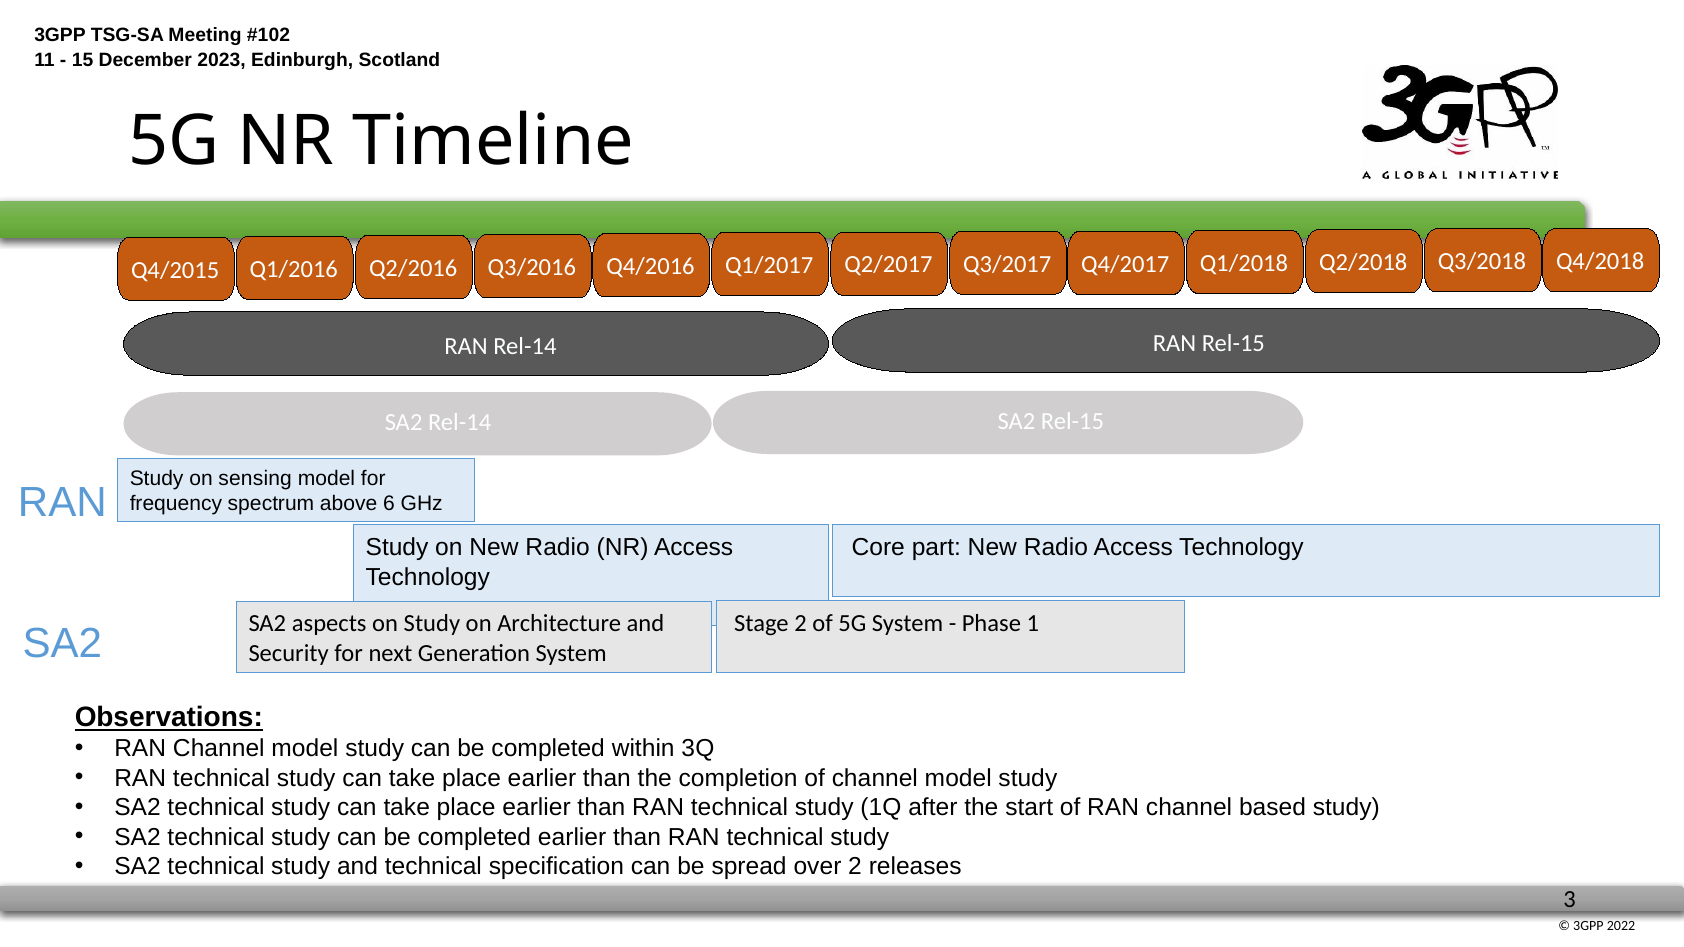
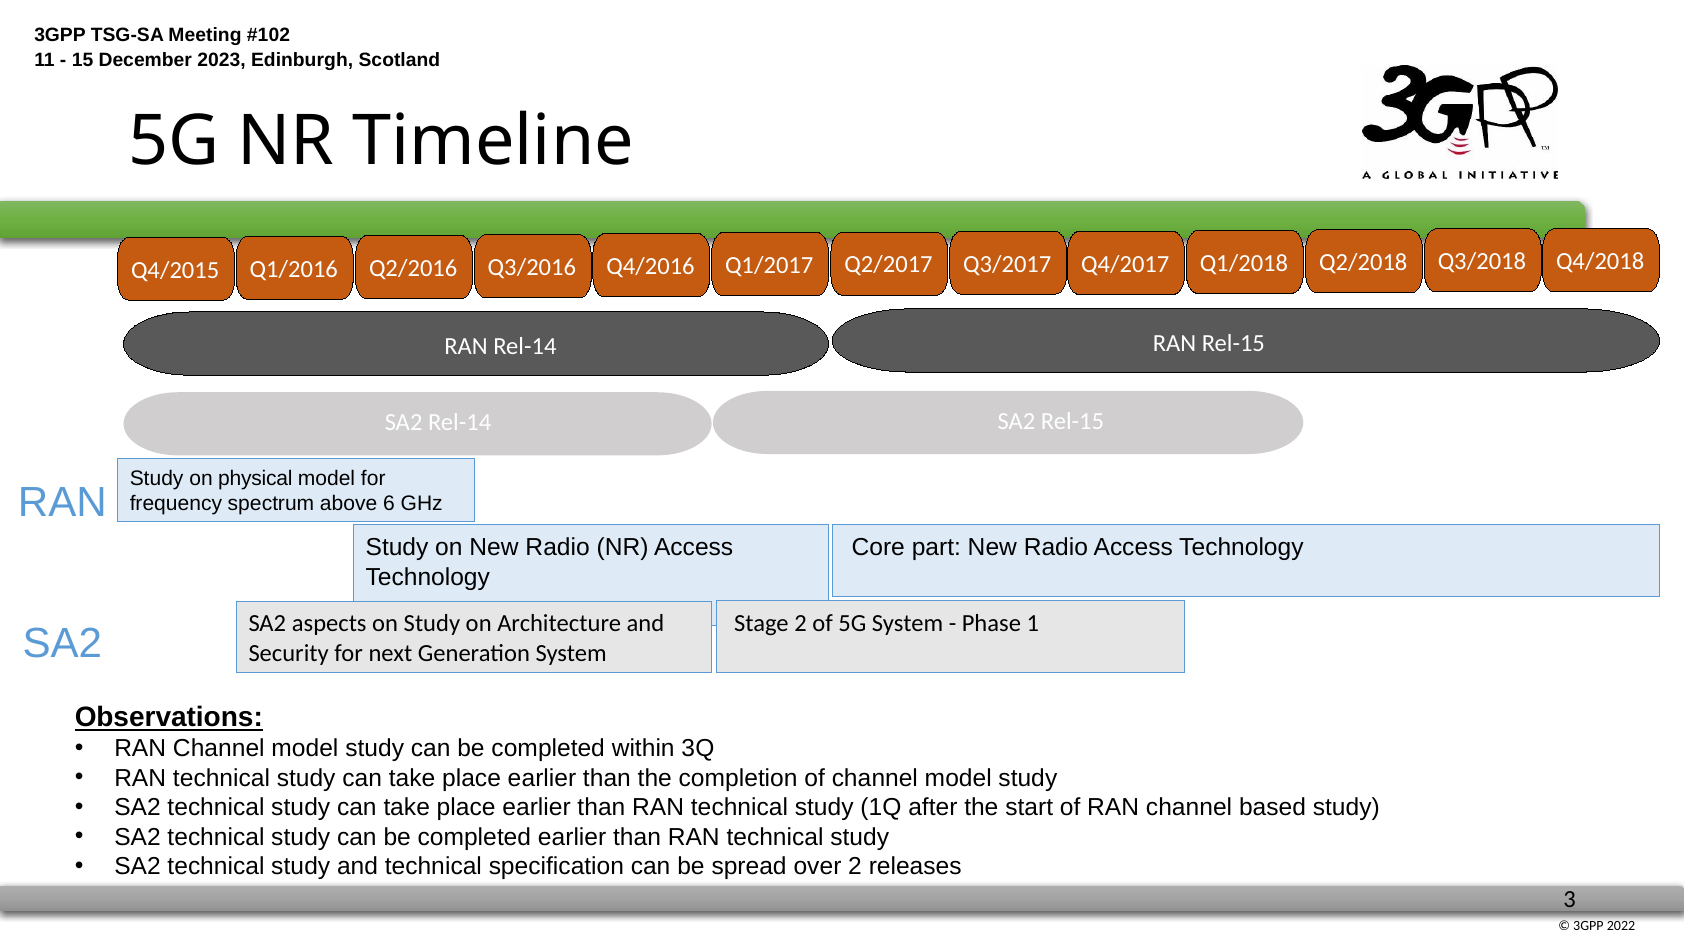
sensing: sensing -> physical (255, 479)
